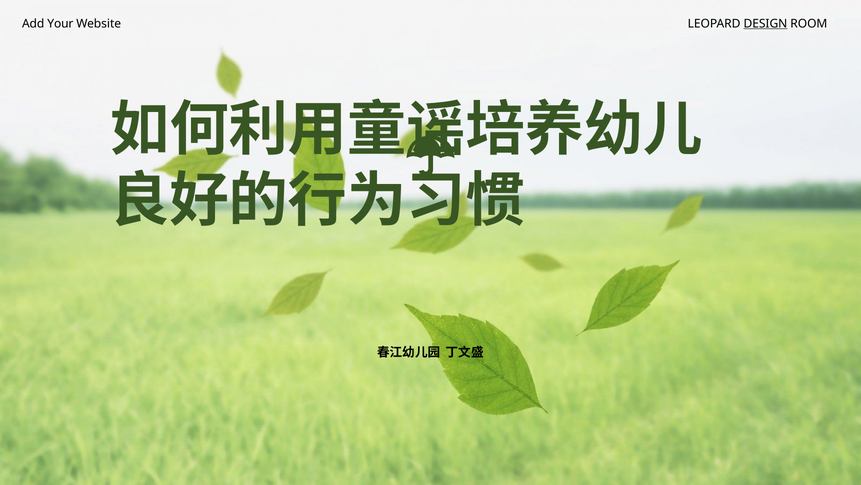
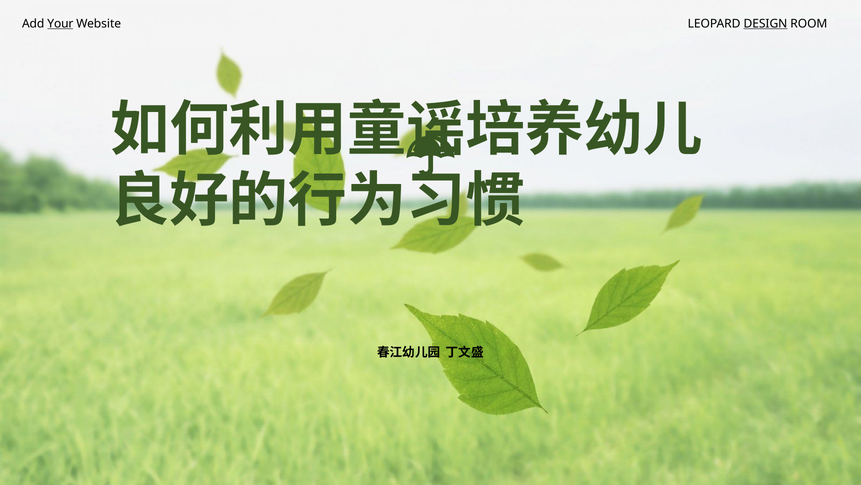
Your underline: none -> present (60, 24)
